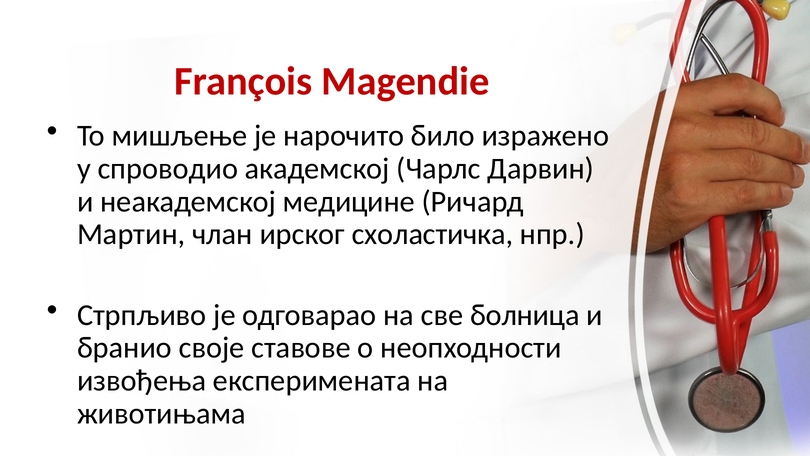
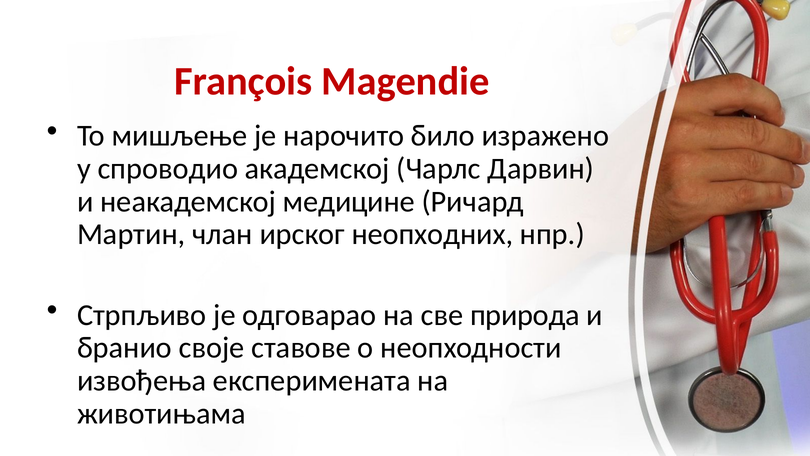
схоластичка: схоластичка -> неопходних (432, 234)
болница: болница -> природа (525, 315)
